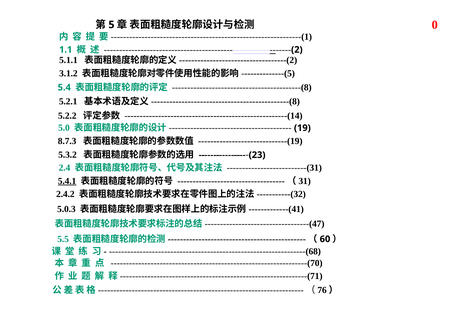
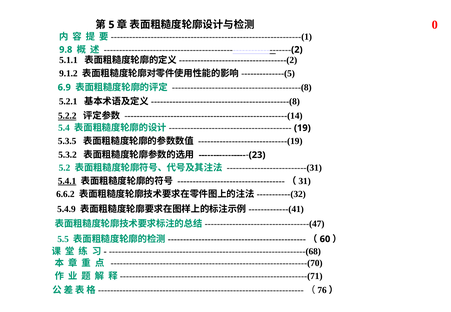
1.1: 1.1 -> 9.8 (66, 50)
3.1.2: 3.1.2 -> 9.1.2 (68, 74)
5.4: 5.4 -> 6.9 (64, 87)
5.2.2 underline: none -> present (67, 116)
5.0: 5.0 -> 5.4 (64, 128)
8.7.3: 8.7.3 -> 5.3.5 (67, 141)
2.4: 2.4 -> 5.2 (64, 168)
2.4.2: 2.4.2 -> 6.6.2 (65, 194)
5.0.3: 5.0.3 -> 5.4.9 (66, 209)
